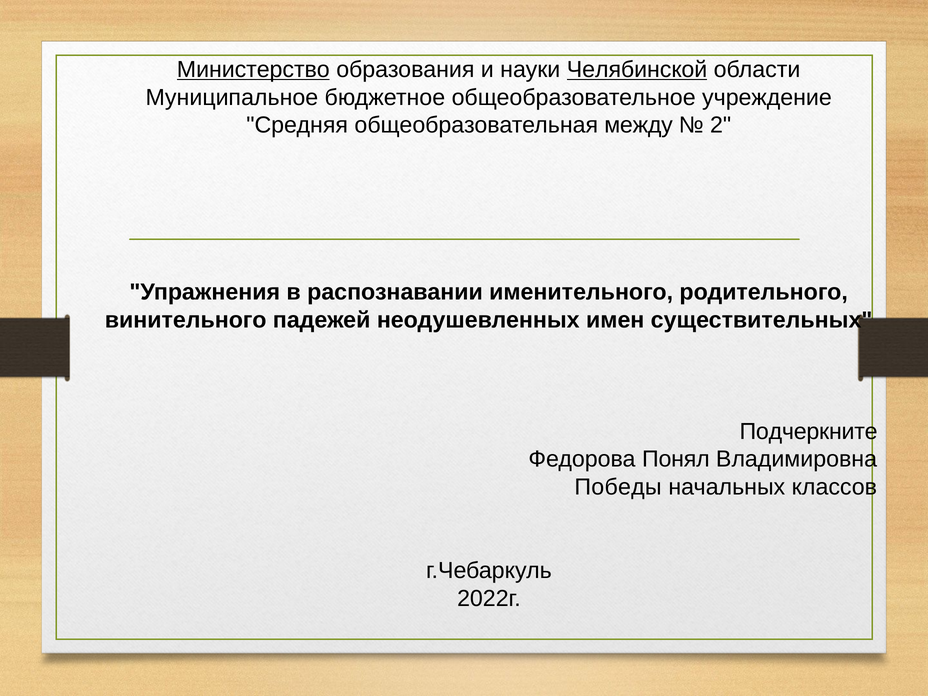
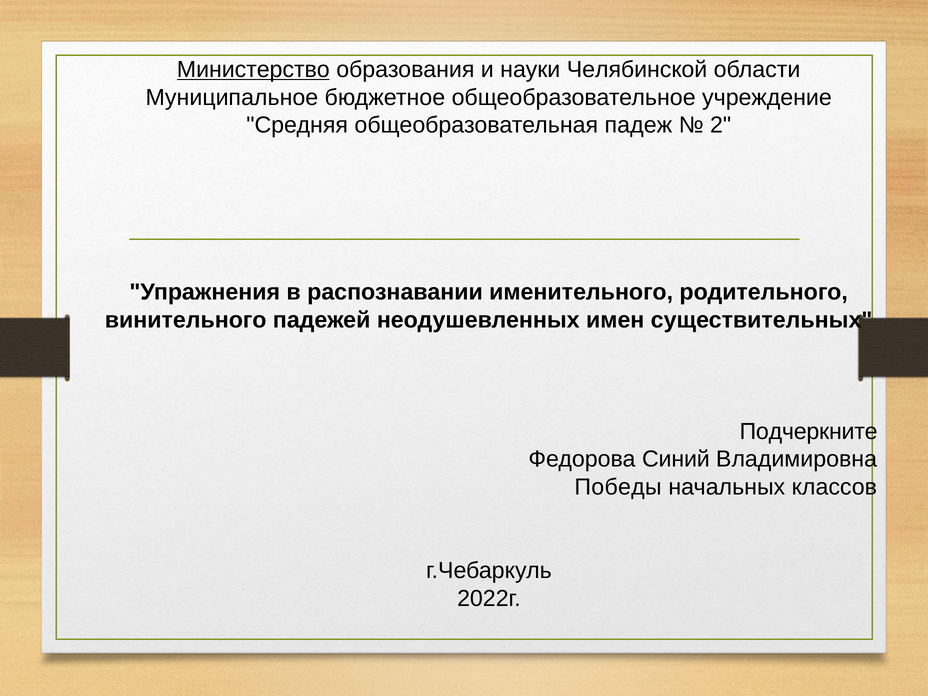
Челябинской underline: present -> none (637, 70)
между: между -> падеж (638, 125)
Понял: Понял -> Синий (676, 459)
